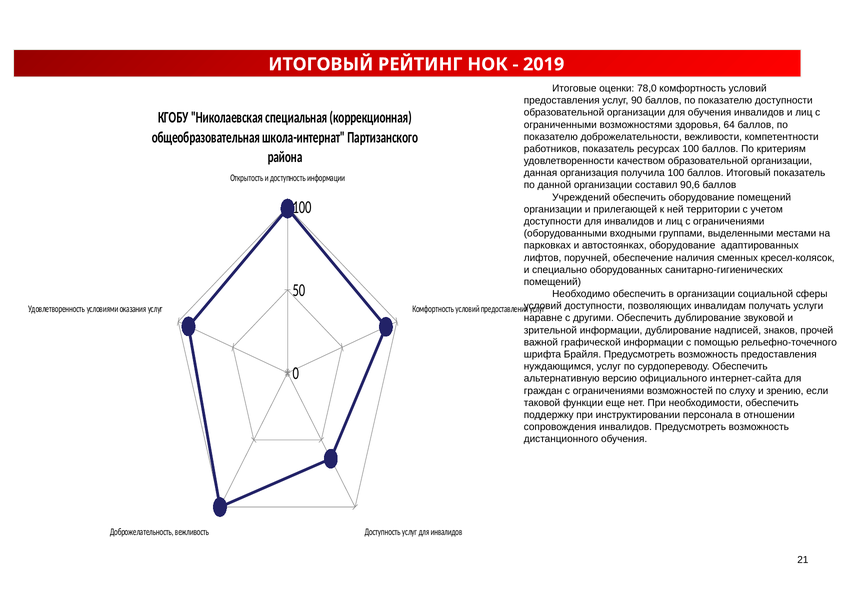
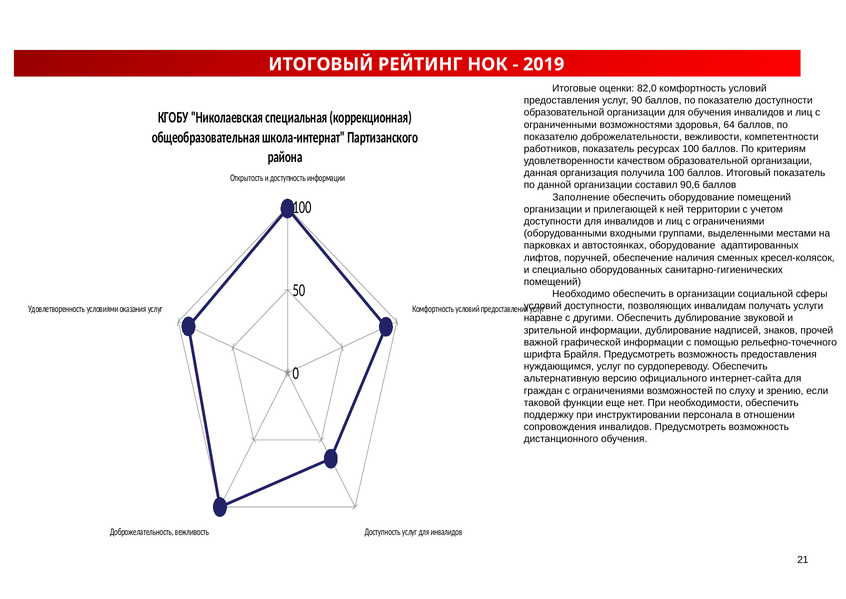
78,0: 78,0 -> 82,0 (647, 88)
Учреждений: Учреждений -> Заполнение (581, 197)
